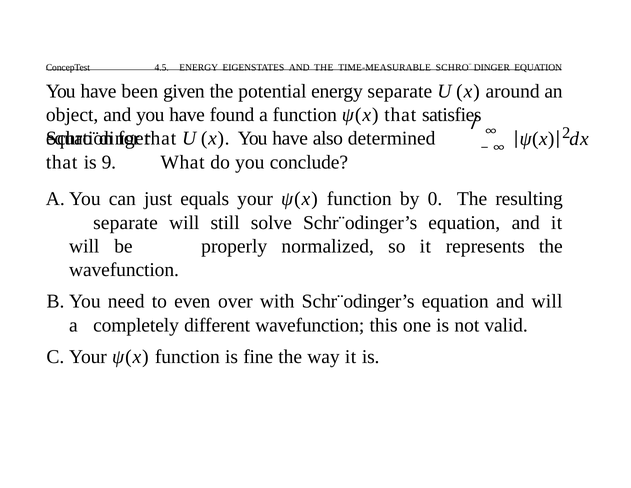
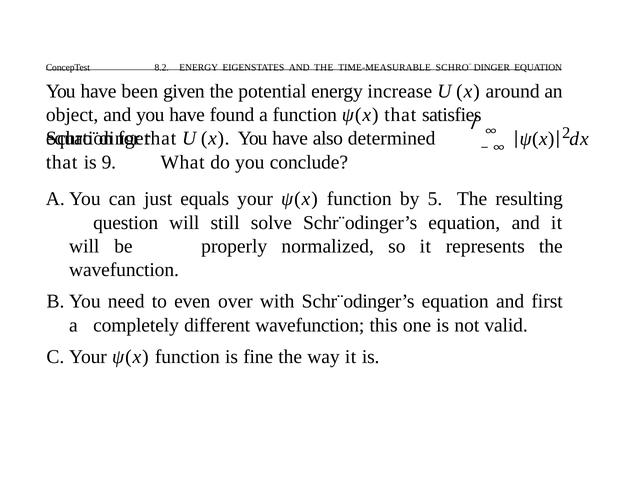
4.5: 4.5 -> 8.2 (162, 68)
energy separate: separate -> increase (400, 91)
0: 0 -> 5 (435, 199)
separate: separate -> question (126, 222)
and will: will -> first (547, 301)
